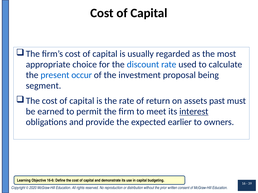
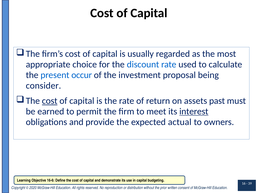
segment: segment -> consider (43, 86)
cost underline: none -> present (50, 101)
earlier: earlier -> actual (180, 122)
